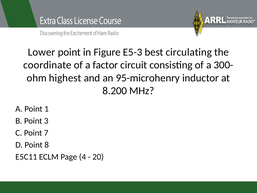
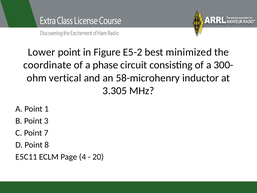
E5-3: E5-3 -> E5-2 (133, 52)
circulating: circulating -> minimized (189, 52)
factor: factor -> phase (105, 65)
highest: highest -> vertical (65, 78)
95-microhenry: 95-microhenry -> 58-microhenry (148, 78)
8.200: 8.200 -> 3.305 (115, 91)
